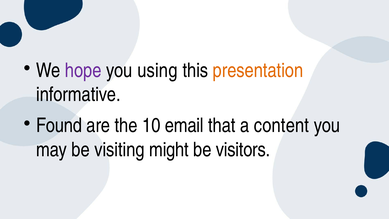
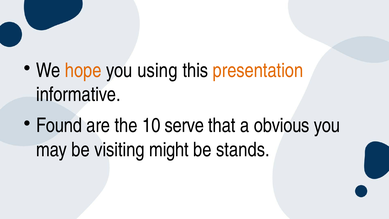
hope colour: purple -> orange (83, 70)
email: email -> serve (184, 125)
content: content -> obvious (282, 125)
visitors: visitors -> stands (243, 150)
